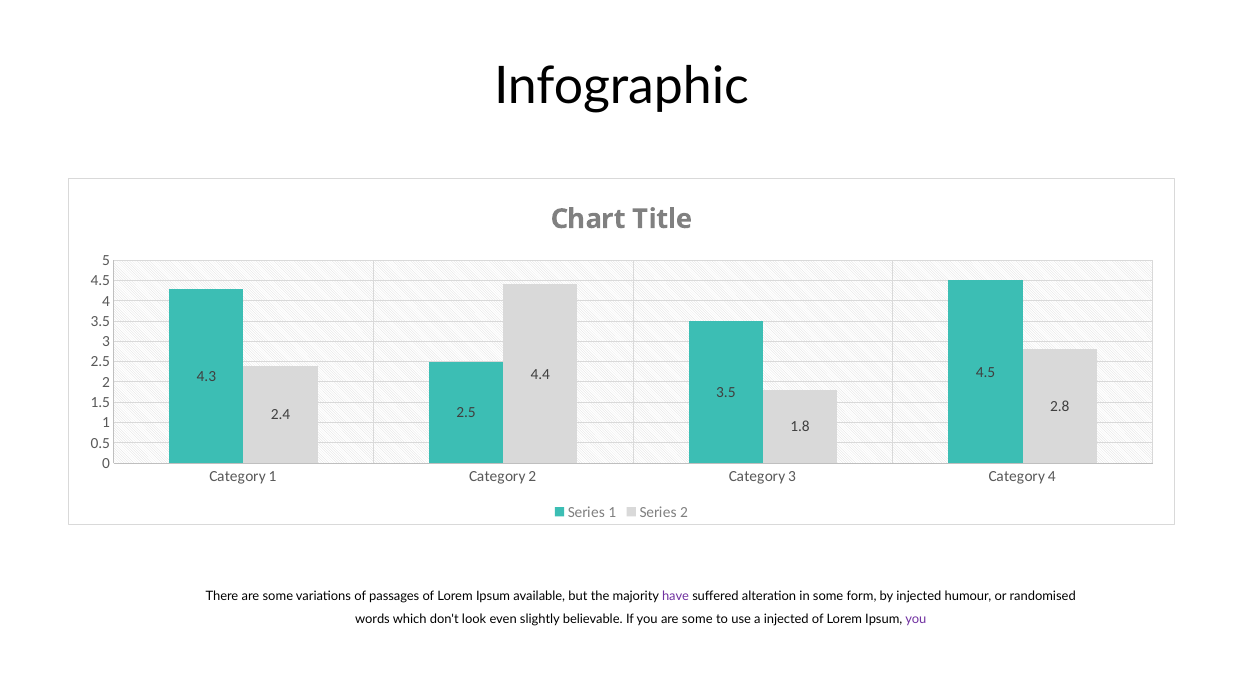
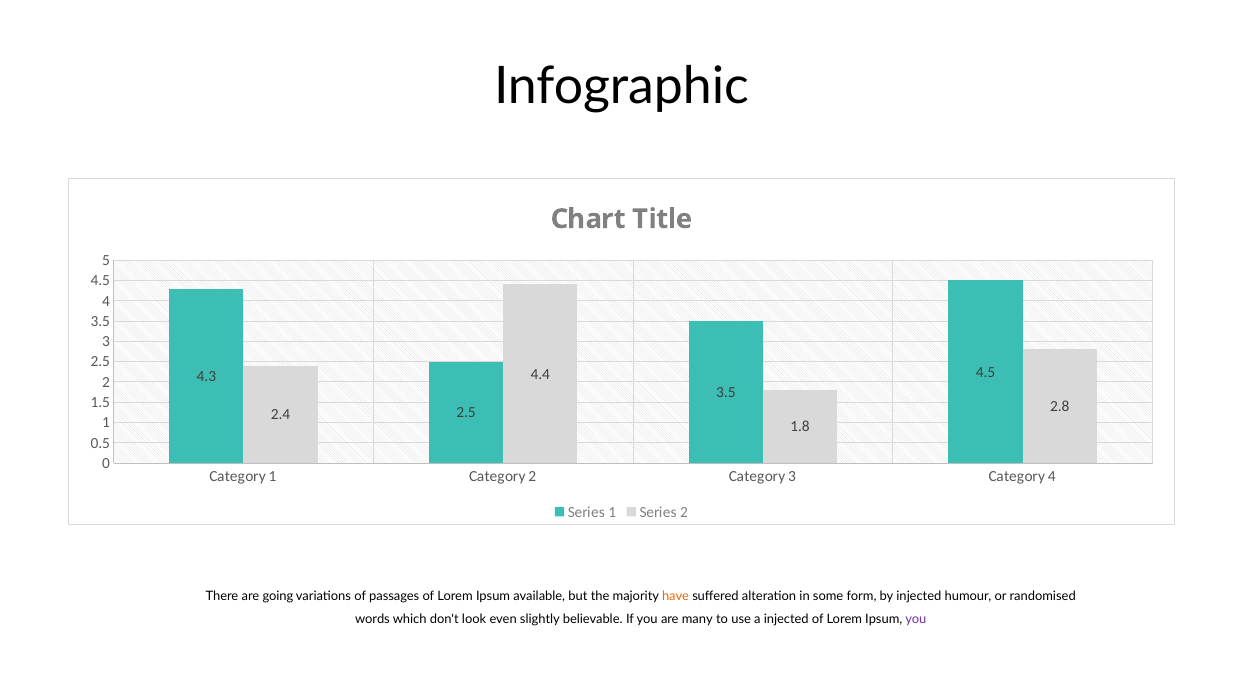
There are some: some -> going (278, 596)
have colour: purple -> orange (676, 596)
you are some: some -> many (697, 620)
